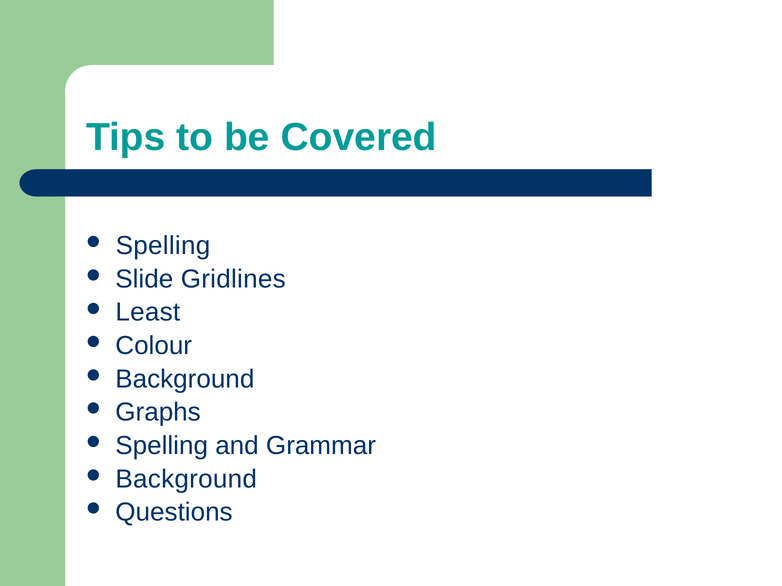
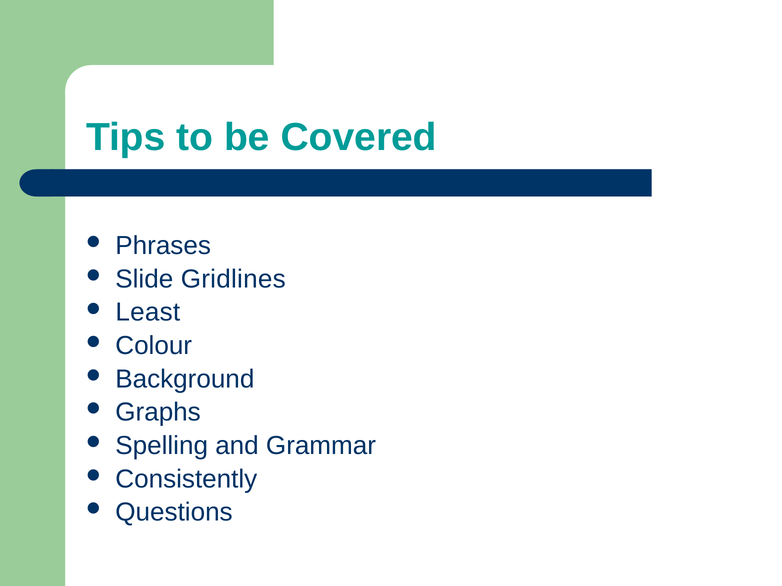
Spelling: Spelling -> Phrases (163, 246)
Background: Background -> Consistently (186, 479)
